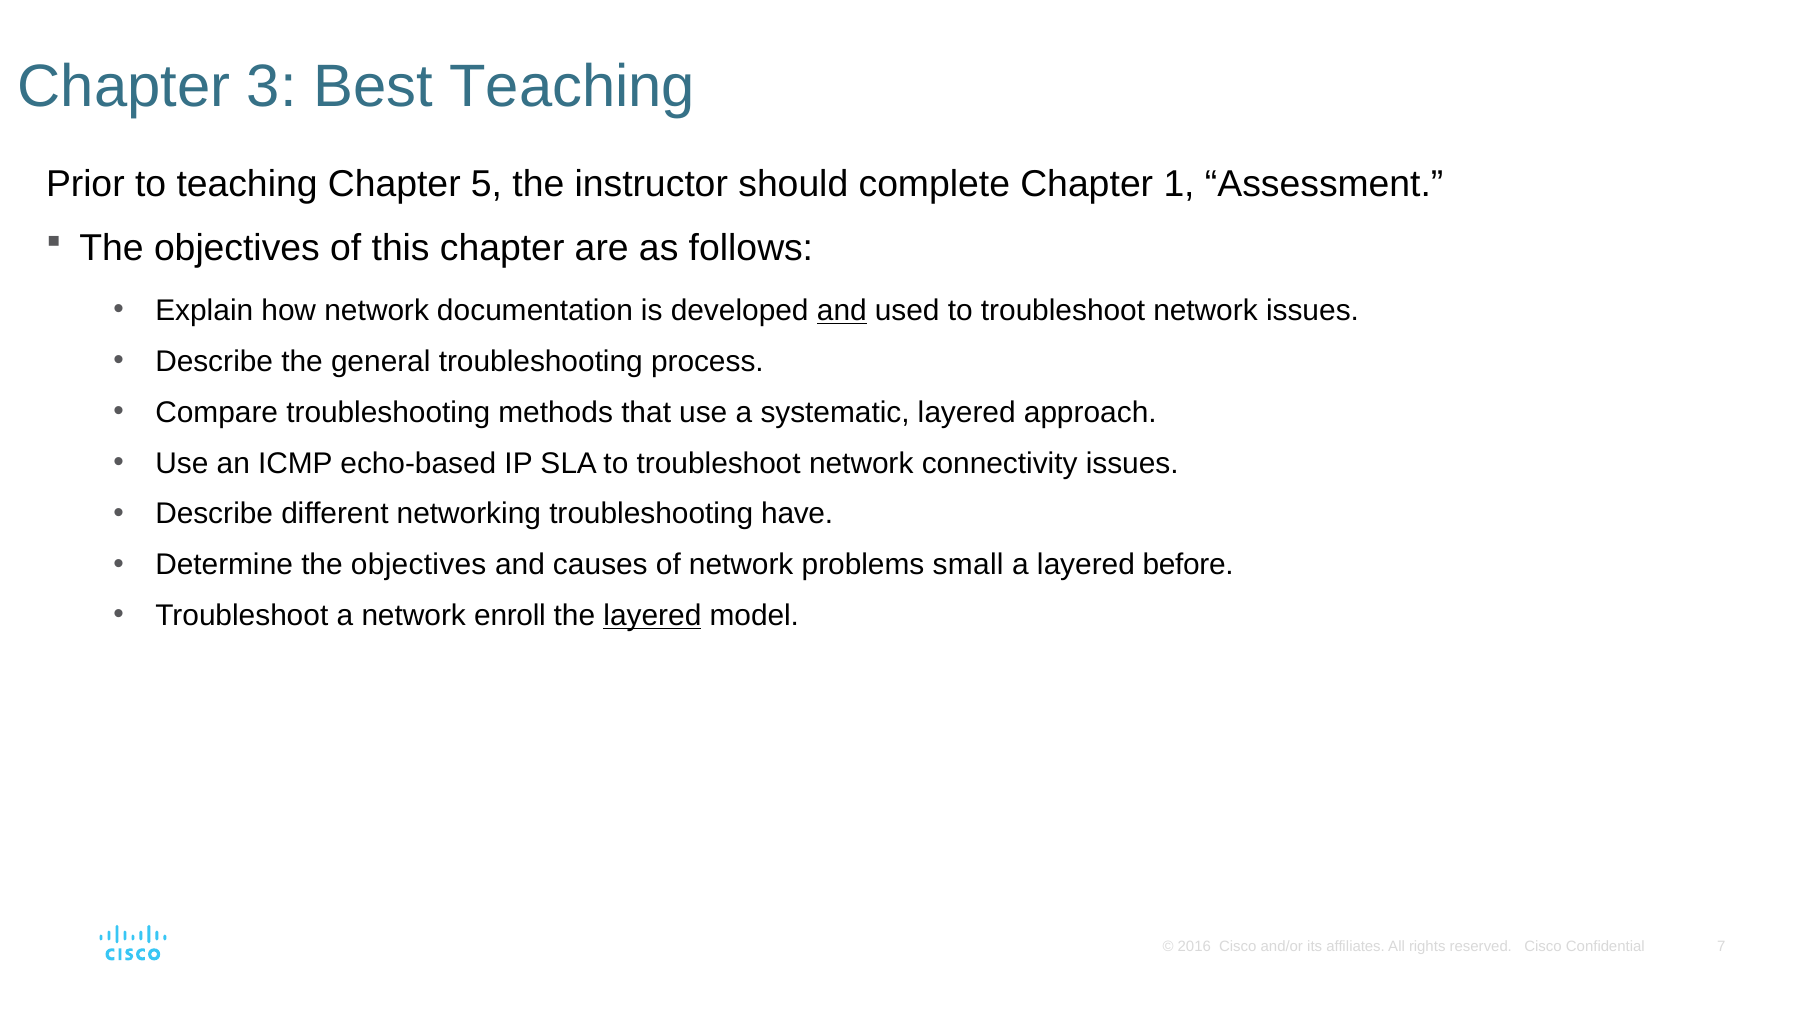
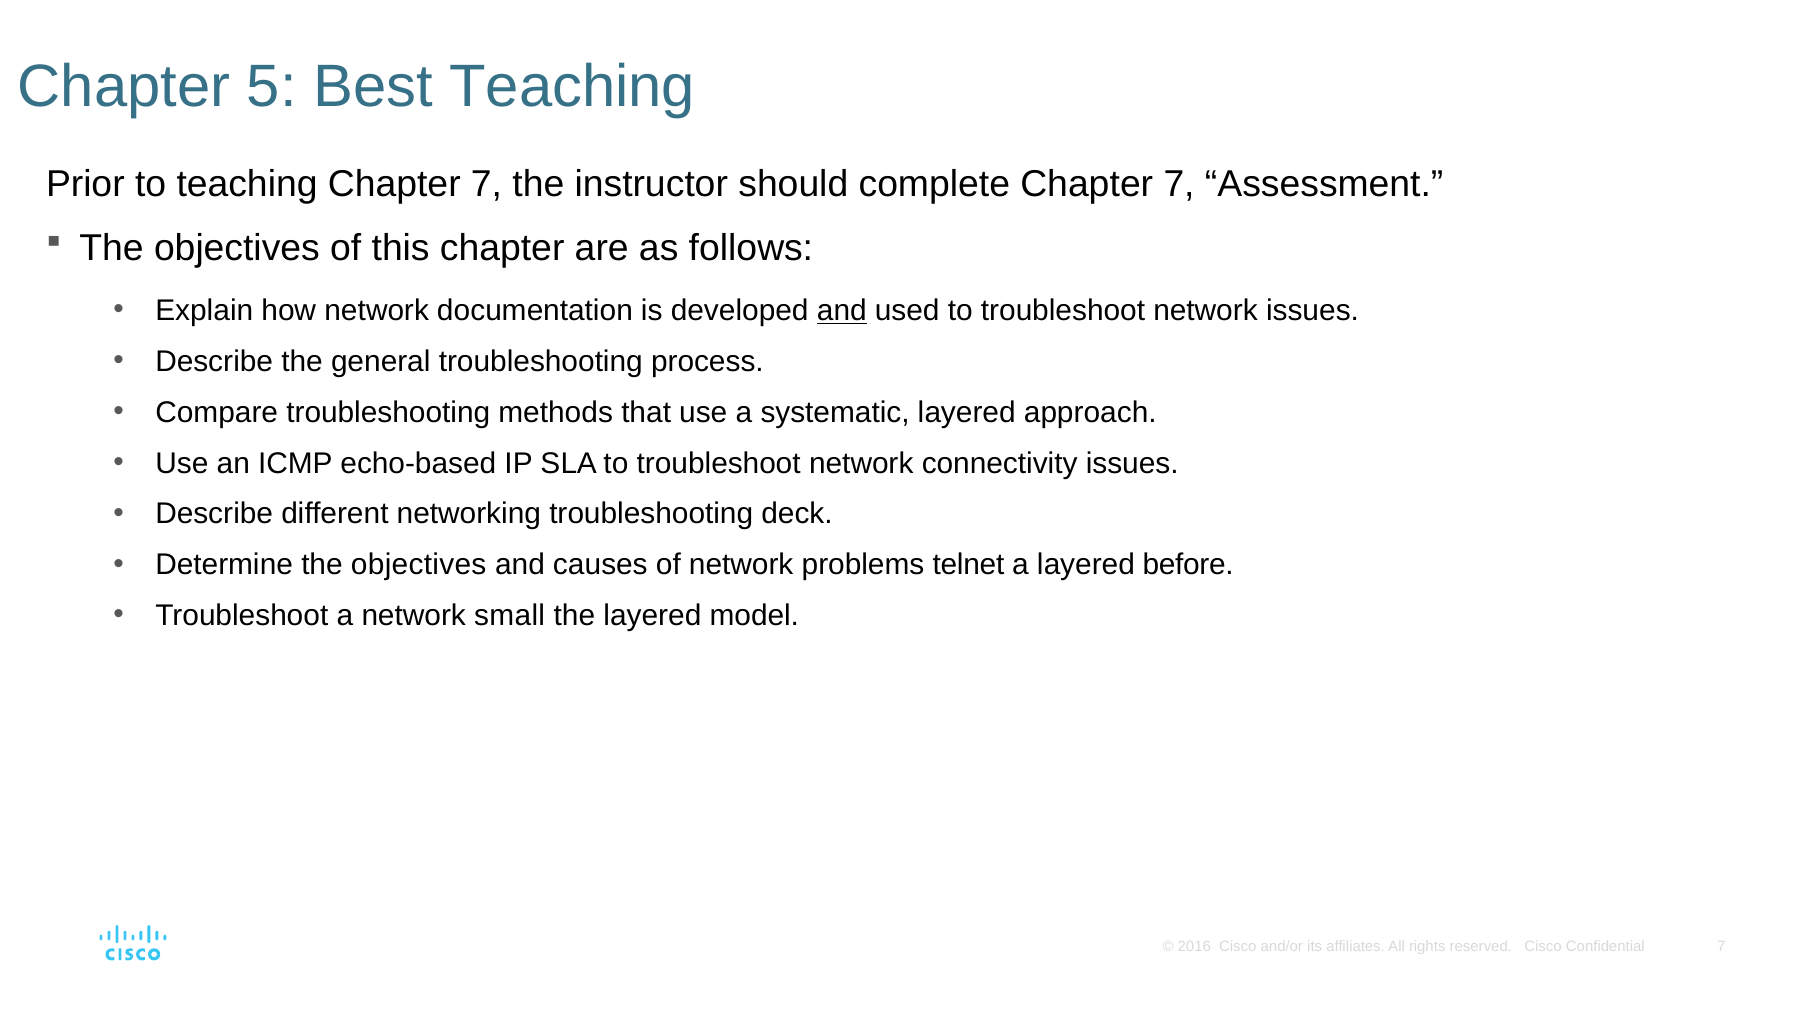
3: 3 -> 5 (272, 87)
teaching Chapter 5: 5 -> 7 (486, 184)
complete Chapter 1: 1 -> 7 (1179, 184)
have: have -> deck (797, 514)
small: small -> telnet (968, 565)
enroll: enroll -> small (510, 615)
layered underline: present -> none (652, 615)
